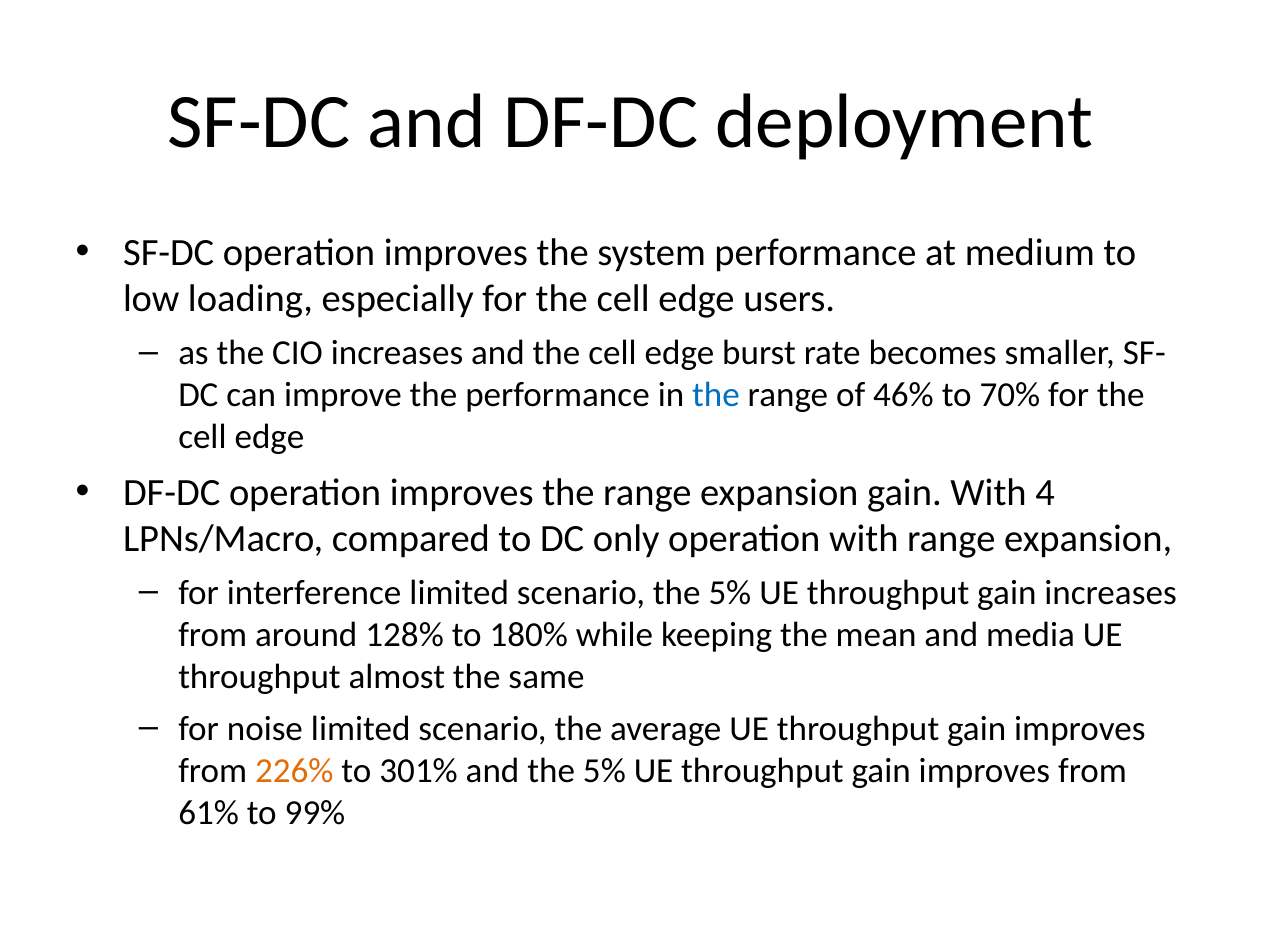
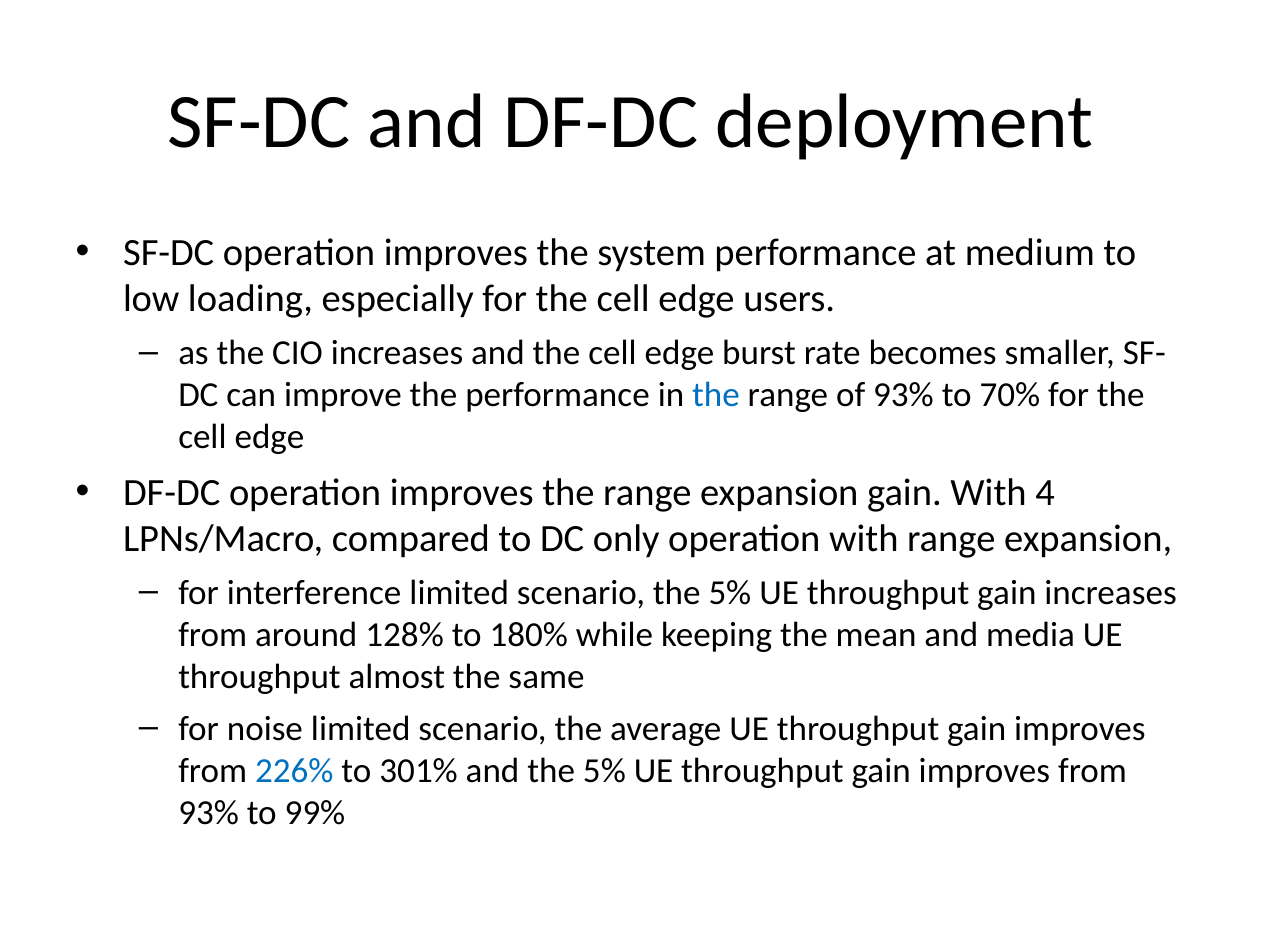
of 46%: 46% -> 93% (903, 395)
226% colour: orange -> blue (294, 771)
61%: 61% -> 93% (209, 813)
